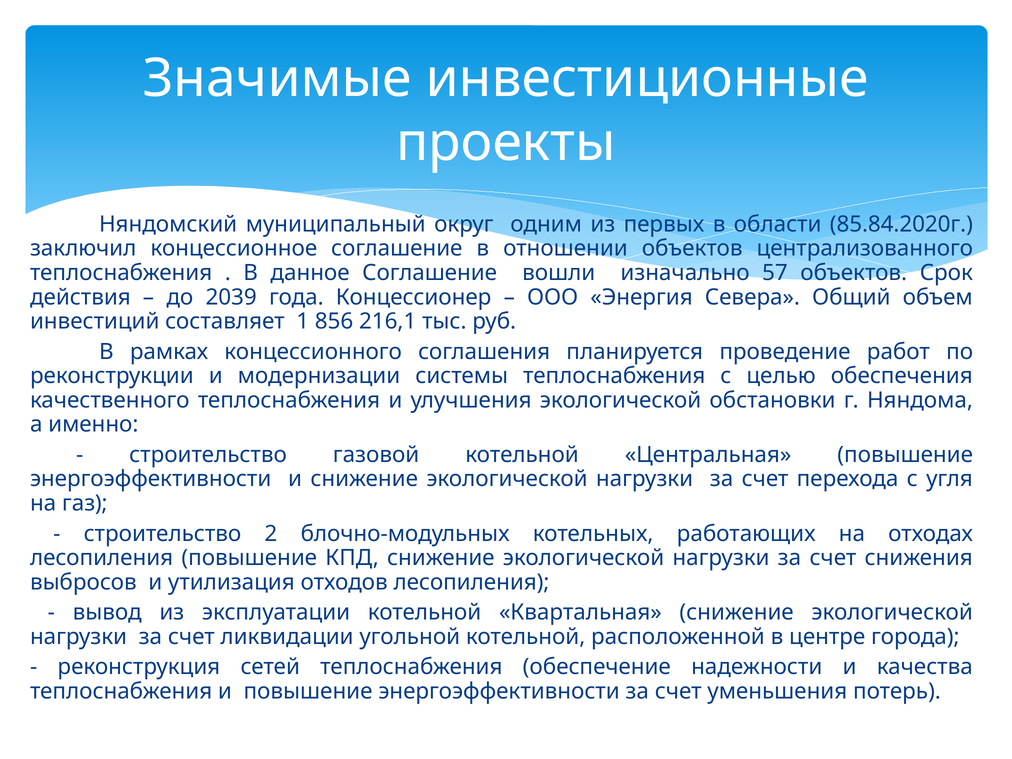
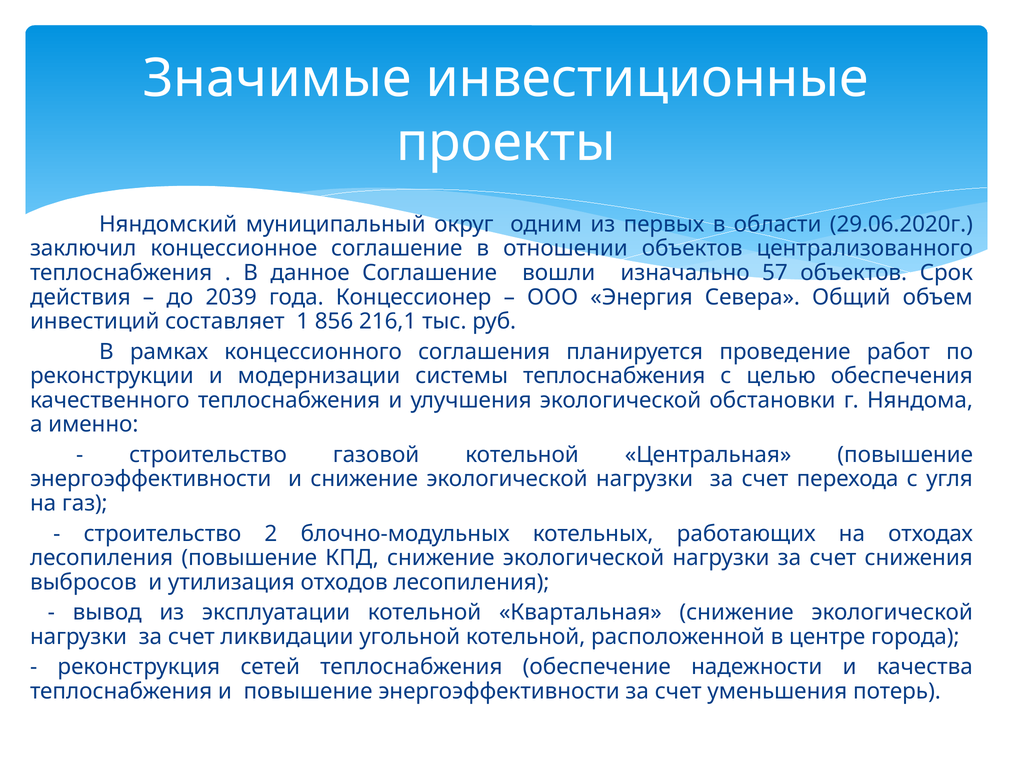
85.84.2020г: 85.84.2020г -> 29.06.2020г (901, 224)
